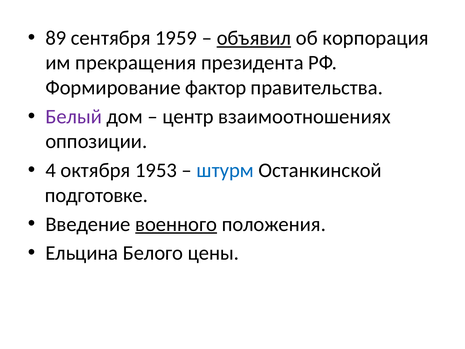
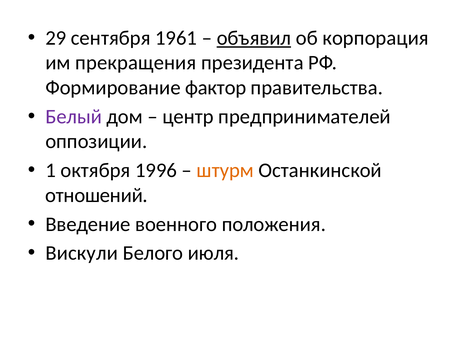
89: 89 -> 29 (56, 38)
1959: 1959 -> 1961 (176, 38)
взаимоотношениях: взаимоотношениях -> предпринимателей (305, 117)
4: 4 -> 1 (51, 170)
1953: 1953 -> 1996 (156, 170)
штурм colour: blue -> orange (225, 170)
подготовке: подготовке -> отношений (96, 195)
военного underline: present -> none (176, 224)
Ельцина: Ельцина -> Вискули (82, 253)
цены: цены -> июля (213, 253)
